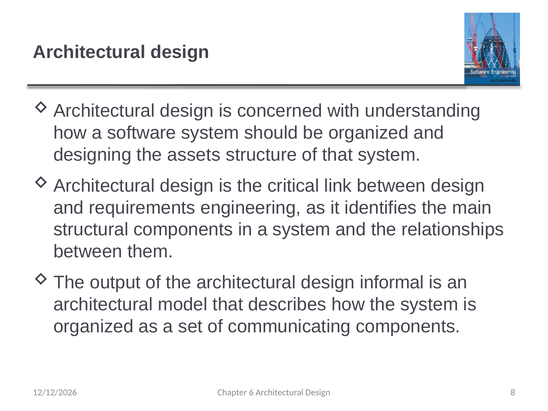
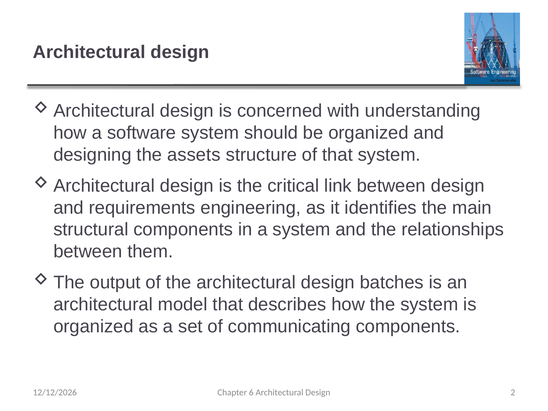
informal: informal -> batches (392, 283)
8: 8 -> 2 (513, 392)
